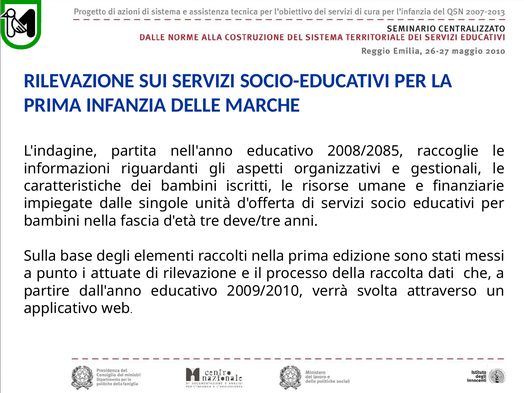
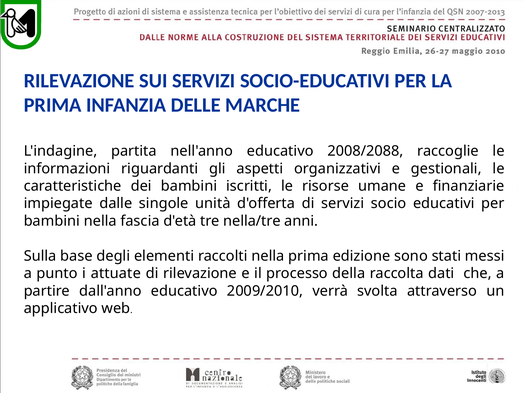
2008/2085: 2008/2085 -> 2008/2088 (365, 151)
deve/tre: deve/tre -> nella/tre (252, 221)
